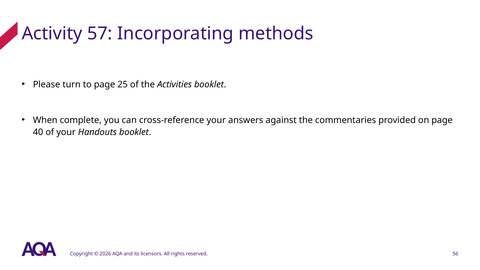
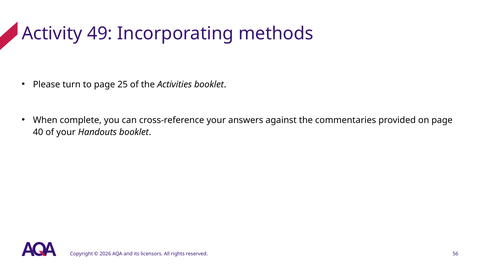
57: 57 -> 49 (100, 34)
